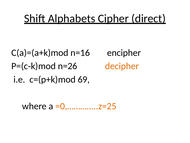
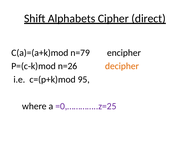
n=16: n=16 -> n=79 (80, 53)
69: 69 -> 95 (84, 79)
=0,…………..z=25 colour: orange -> purple (86, 106)
